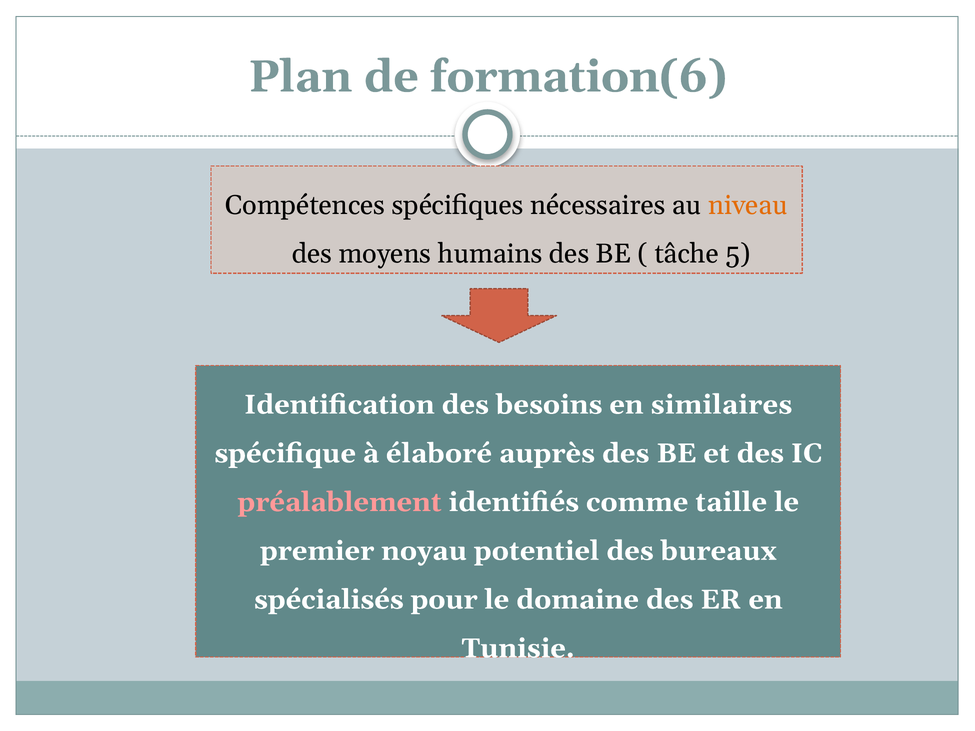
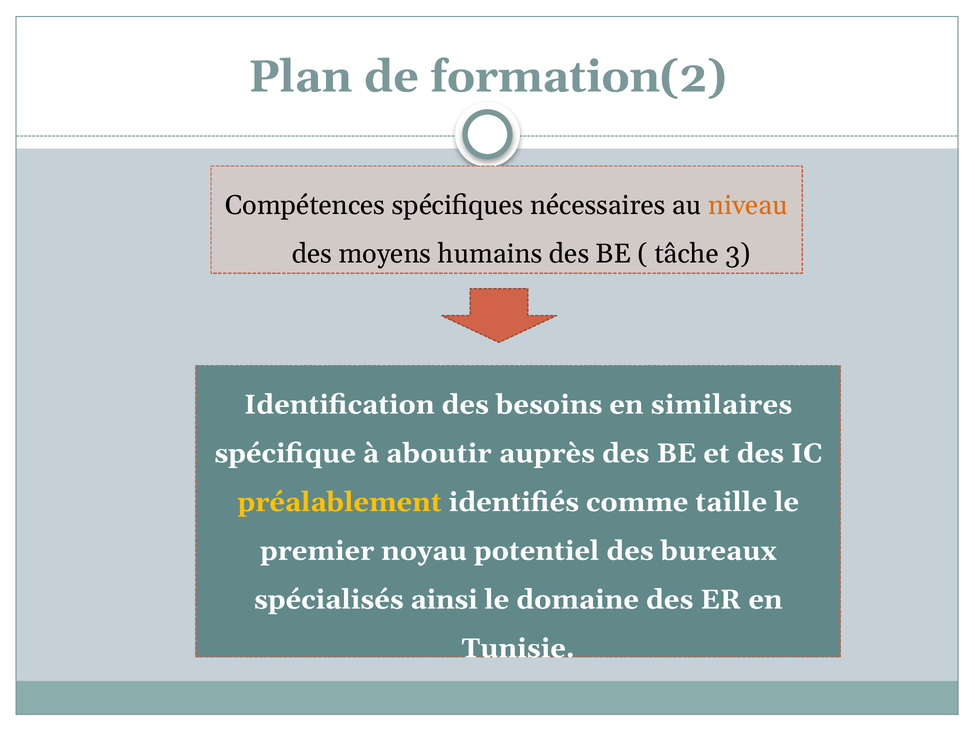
formation(6: formation(6 -> formation(2 (578, 77)
5: 5 -> 3 (738, 254)
élaboré: élaboré -> aboutir (439, 454)
préalablement colour: pink -> yellow (340, 502)
pour: pour -> ainsi (444, 600)
